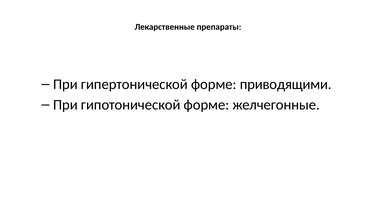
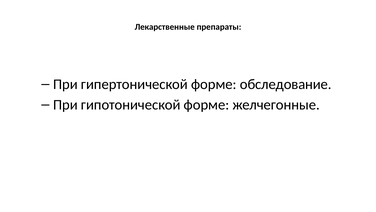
приводящими: приводящими -> обследование (286, 84)
